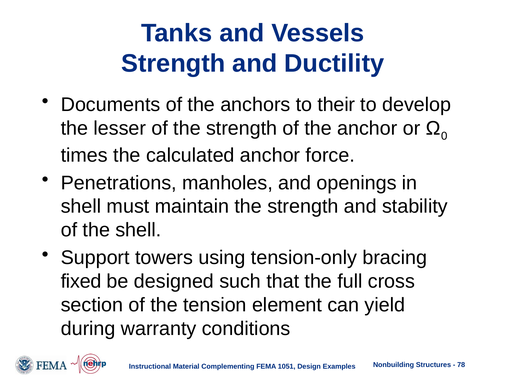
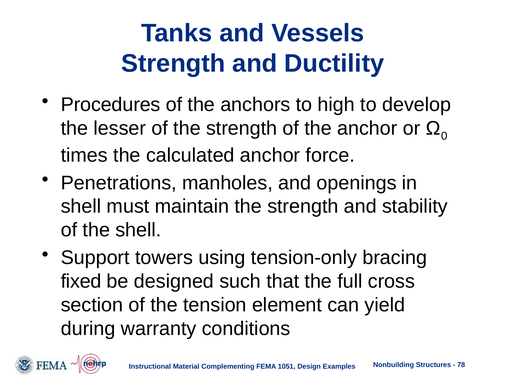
Documents: Documents -> Procedures (111, 105)
their: their -> high (336, 105)
